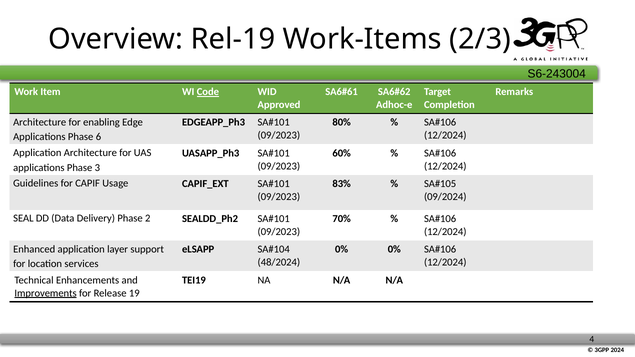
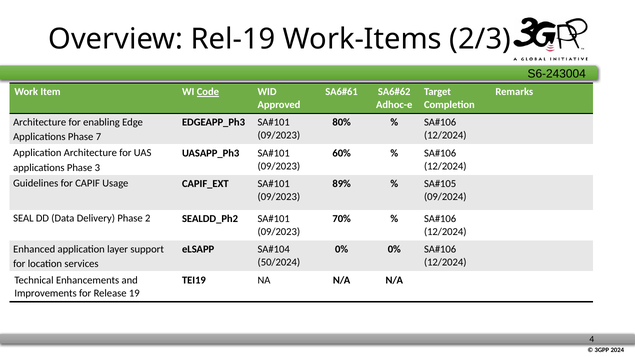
6: 6 -> 7 (98, 137)
83%: 83% -> 89% (342, 184)
48/2024: 48/2024 -> 50/2024 (279, 263)
Improvements underline: present -> none (46, 293)
